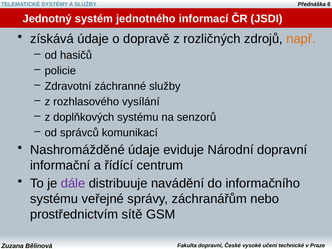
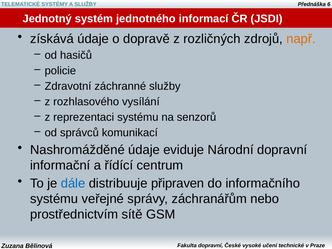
doplňkových: doplňkových -> reprezentaci (84, 117)
dále colour: purple -> blue (73, 183)
navádění: navádění -> připraven (178, 183)
